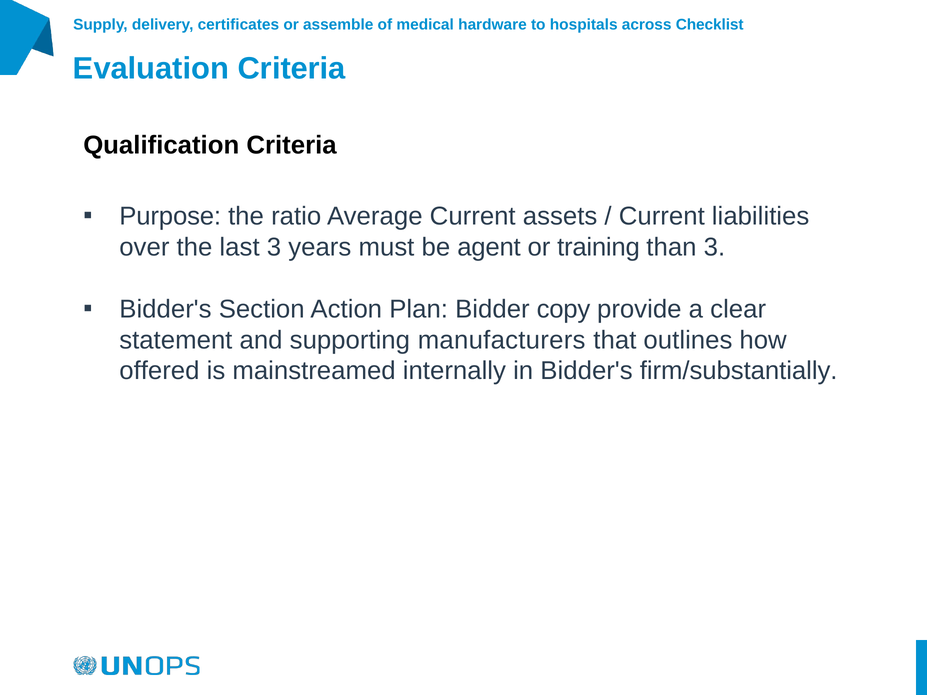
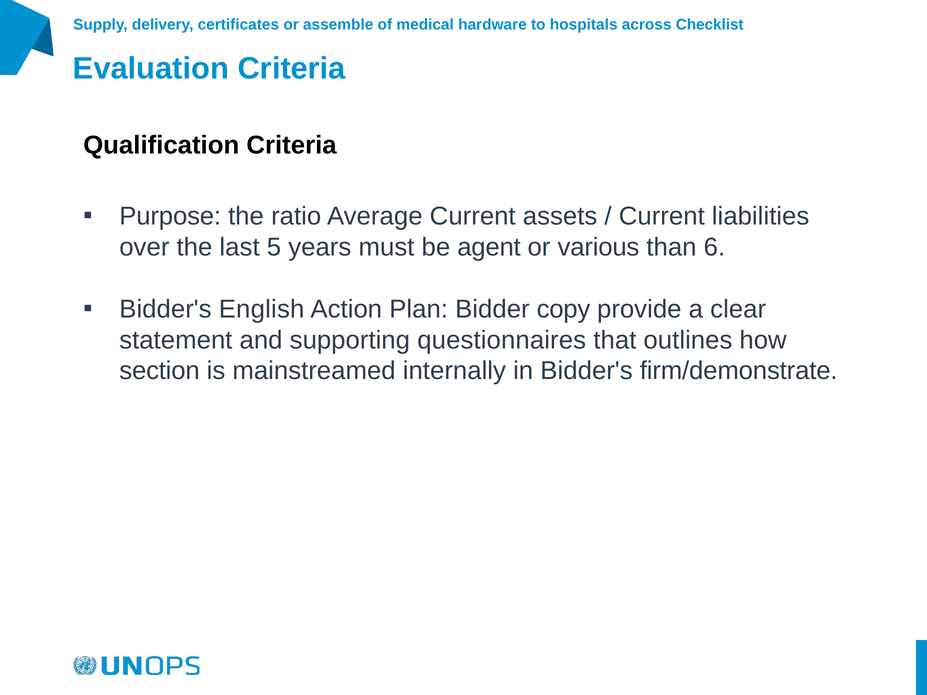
last 3: 3 -> 5 (274, 247)
training: training -> various (598, 247)
than 3: 3 -> 6 (714, 247)
Section: Section -> English (262, 309)
manufacturers: manufacturers -> questionnaires (502, 340)
offered: offered -> section (160, 371)
firm/substantially: firm/substantially -> firm/demonstrate (739, 371)
